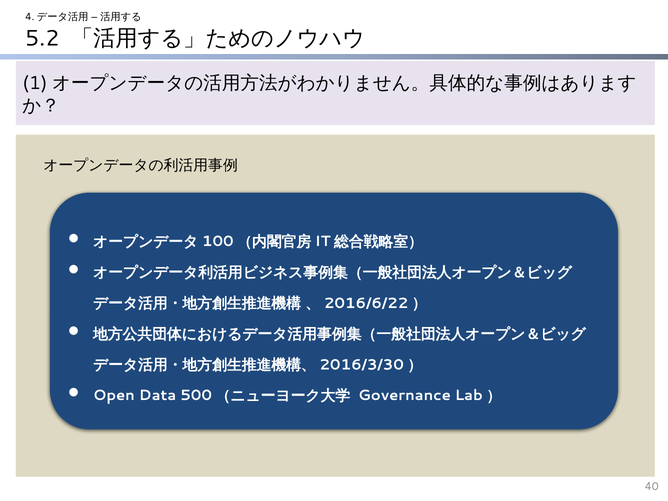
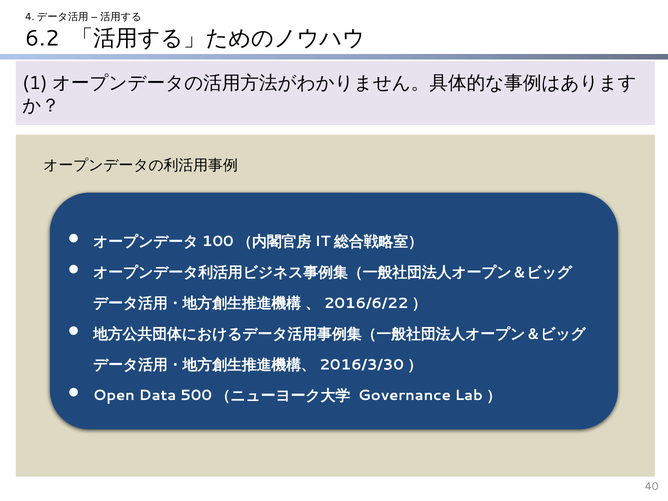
5.2: 5.2 -> 6.2 (42, 38)
